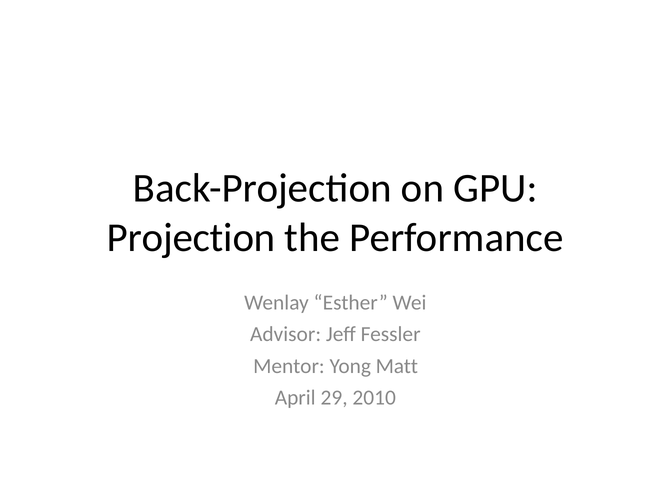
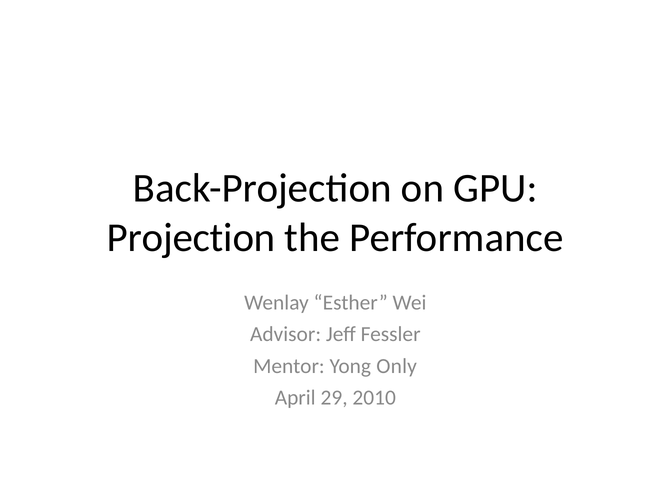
Matt: Matt -> Only (397, 366)
